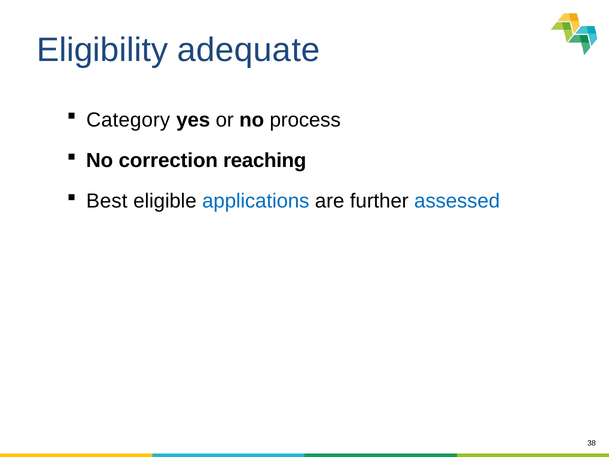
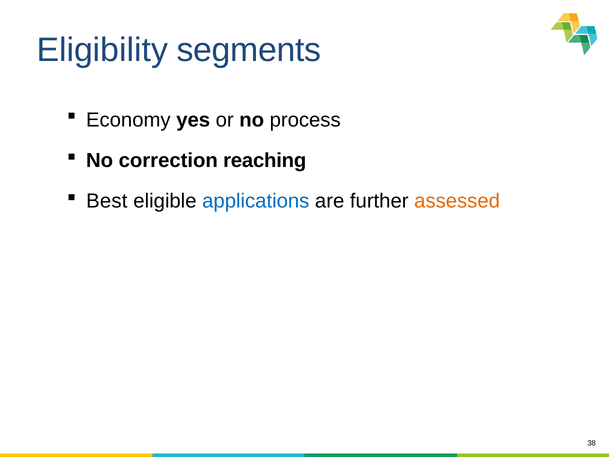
adequate: adequate -> segments (249, 50)
Category: Category -> Economy (128, 120)
assessed colour: blue -> orange (457, 201)
